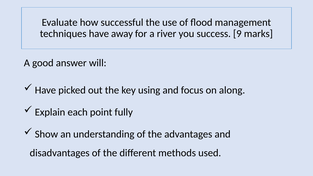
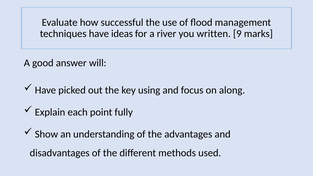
away: away -> ideas (122, 34)
success: success -> written (214, 34)
